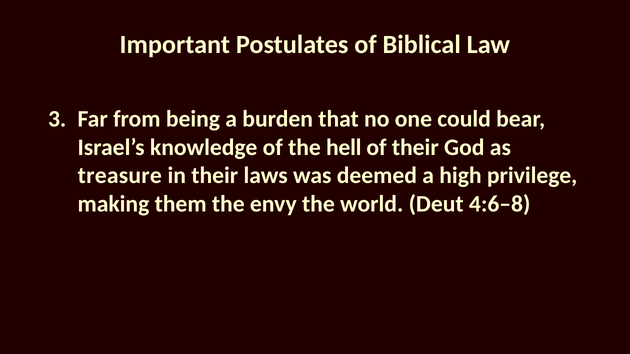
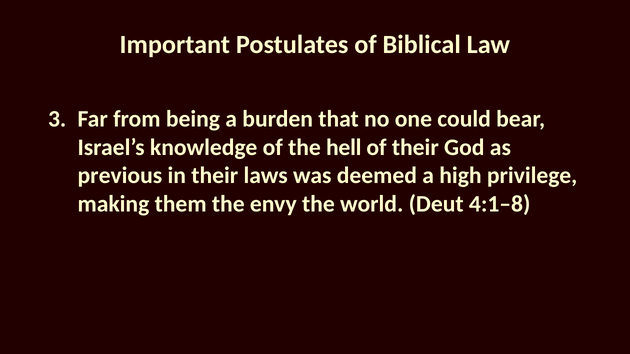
treasure: treasure -> previous (120, 176)
4:6–8: 4:6–8 -> 4:1–8 (500, 204)
